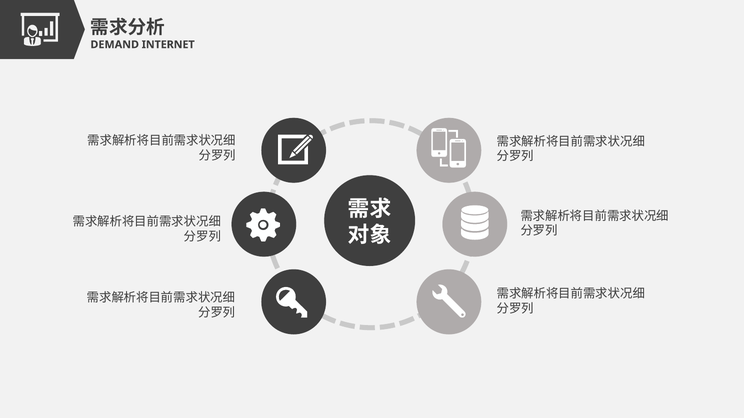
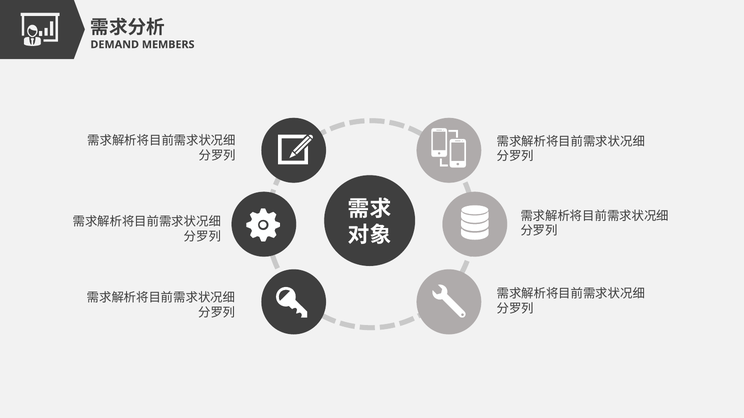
INTERNET: INTERNET -> MEMBERS (168, 45)
